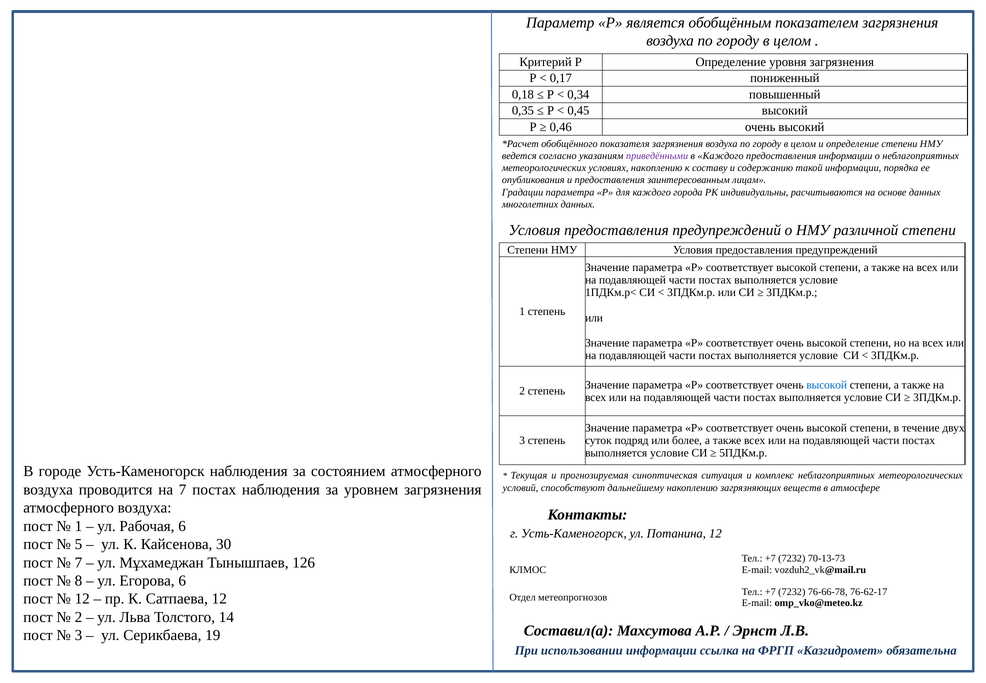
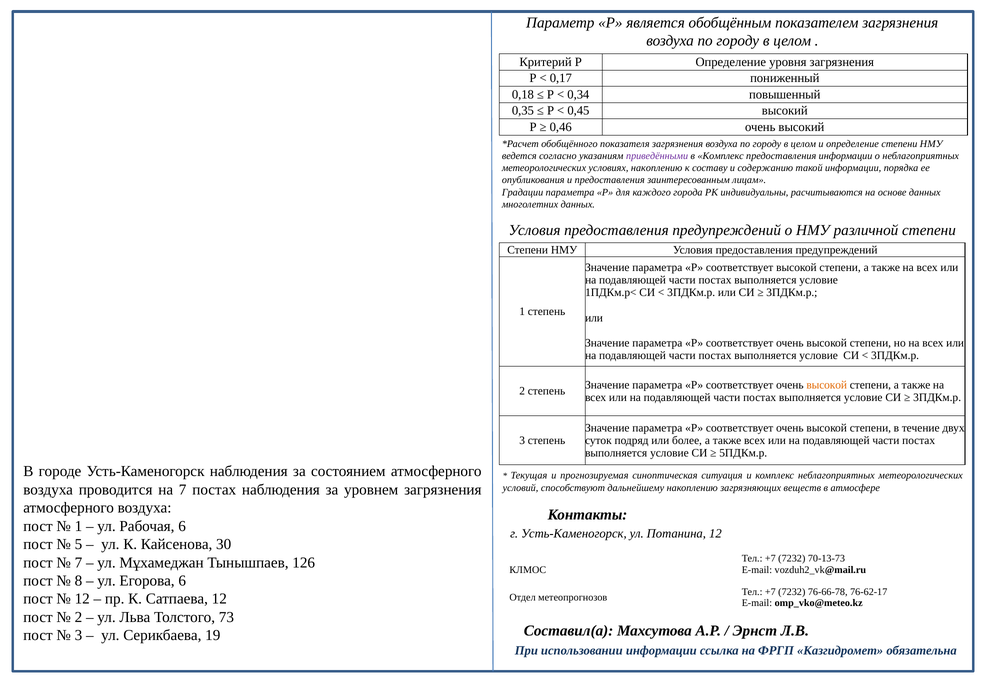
в Каждого: Каждого -> Комплекс (721, 156)
высокой colour: blue -> orange (827, 385)
14: 14 -> 73 (226, 617)
